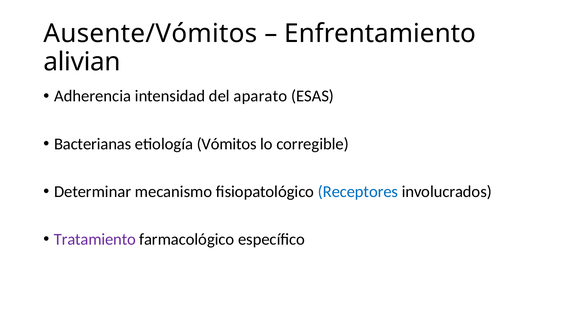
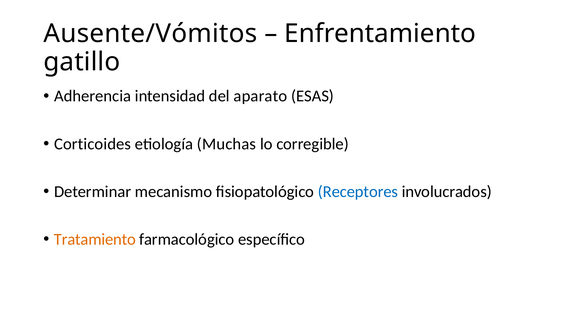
alivian: alivian -> gatillo (82, 62)
Bacterianas: Bacterianas -> Corticoides (93, 144)
Vómitos: Vómitos -> Muchas (227, 144)
Tratamiento colour: purple -> orange (95, 239)
